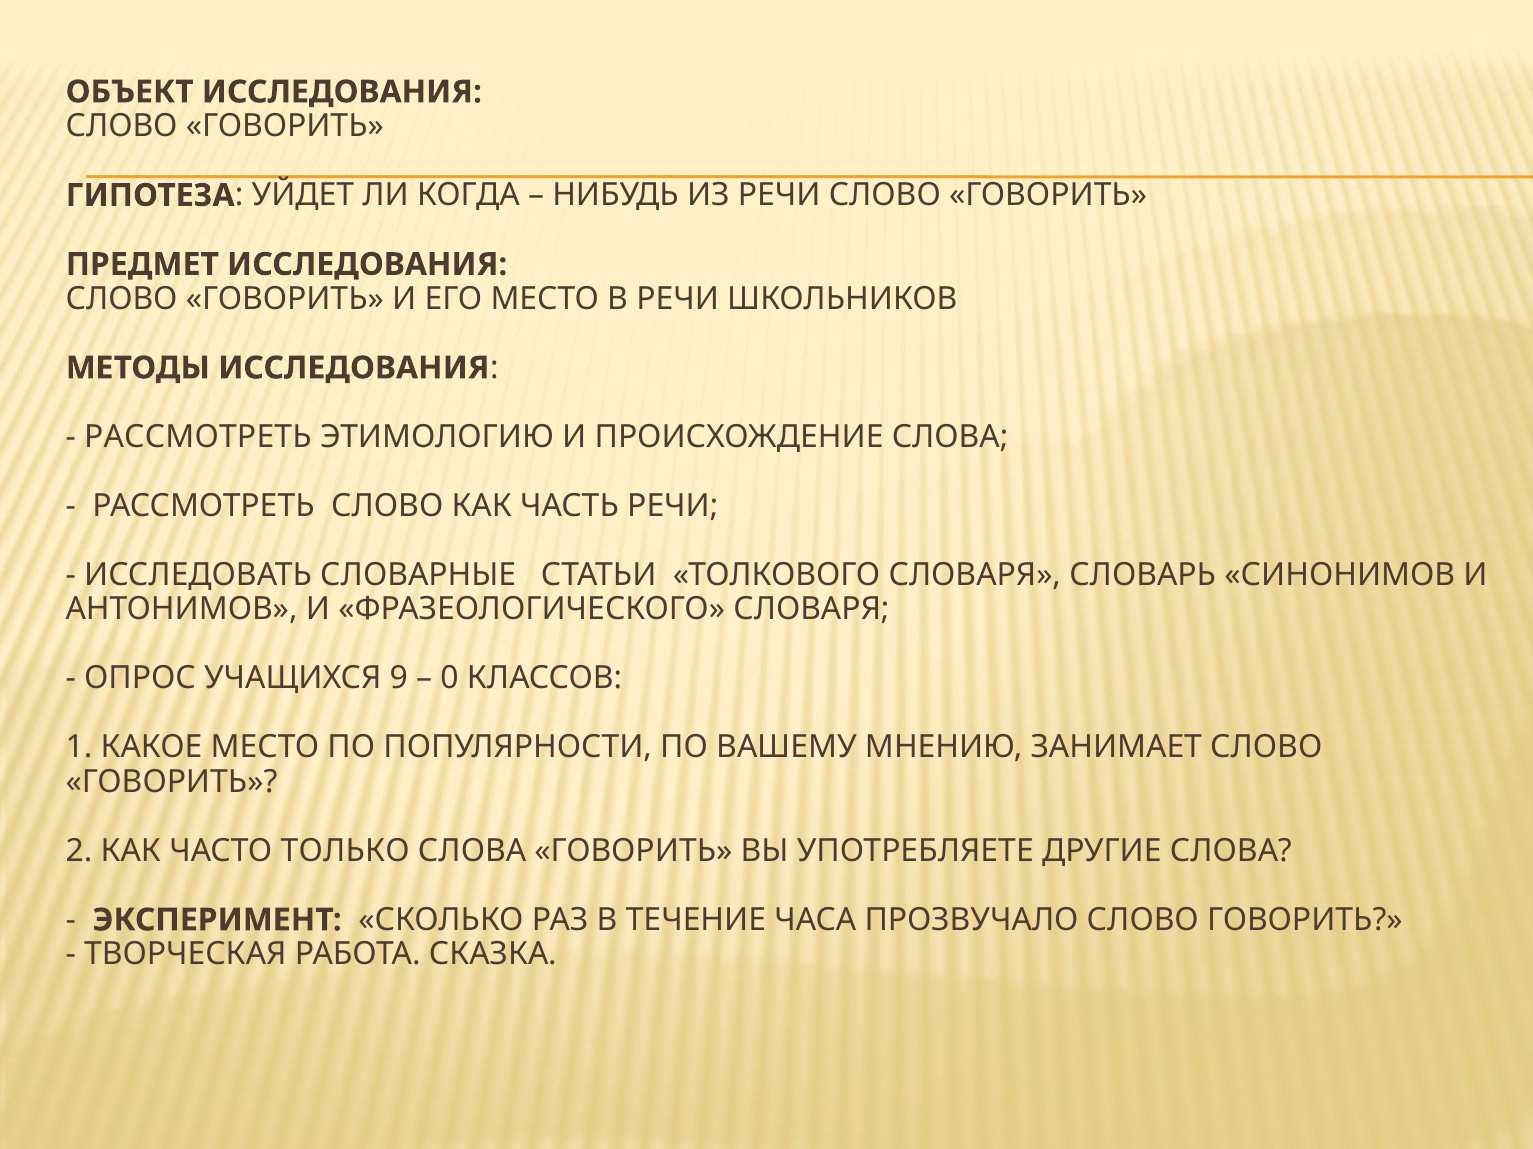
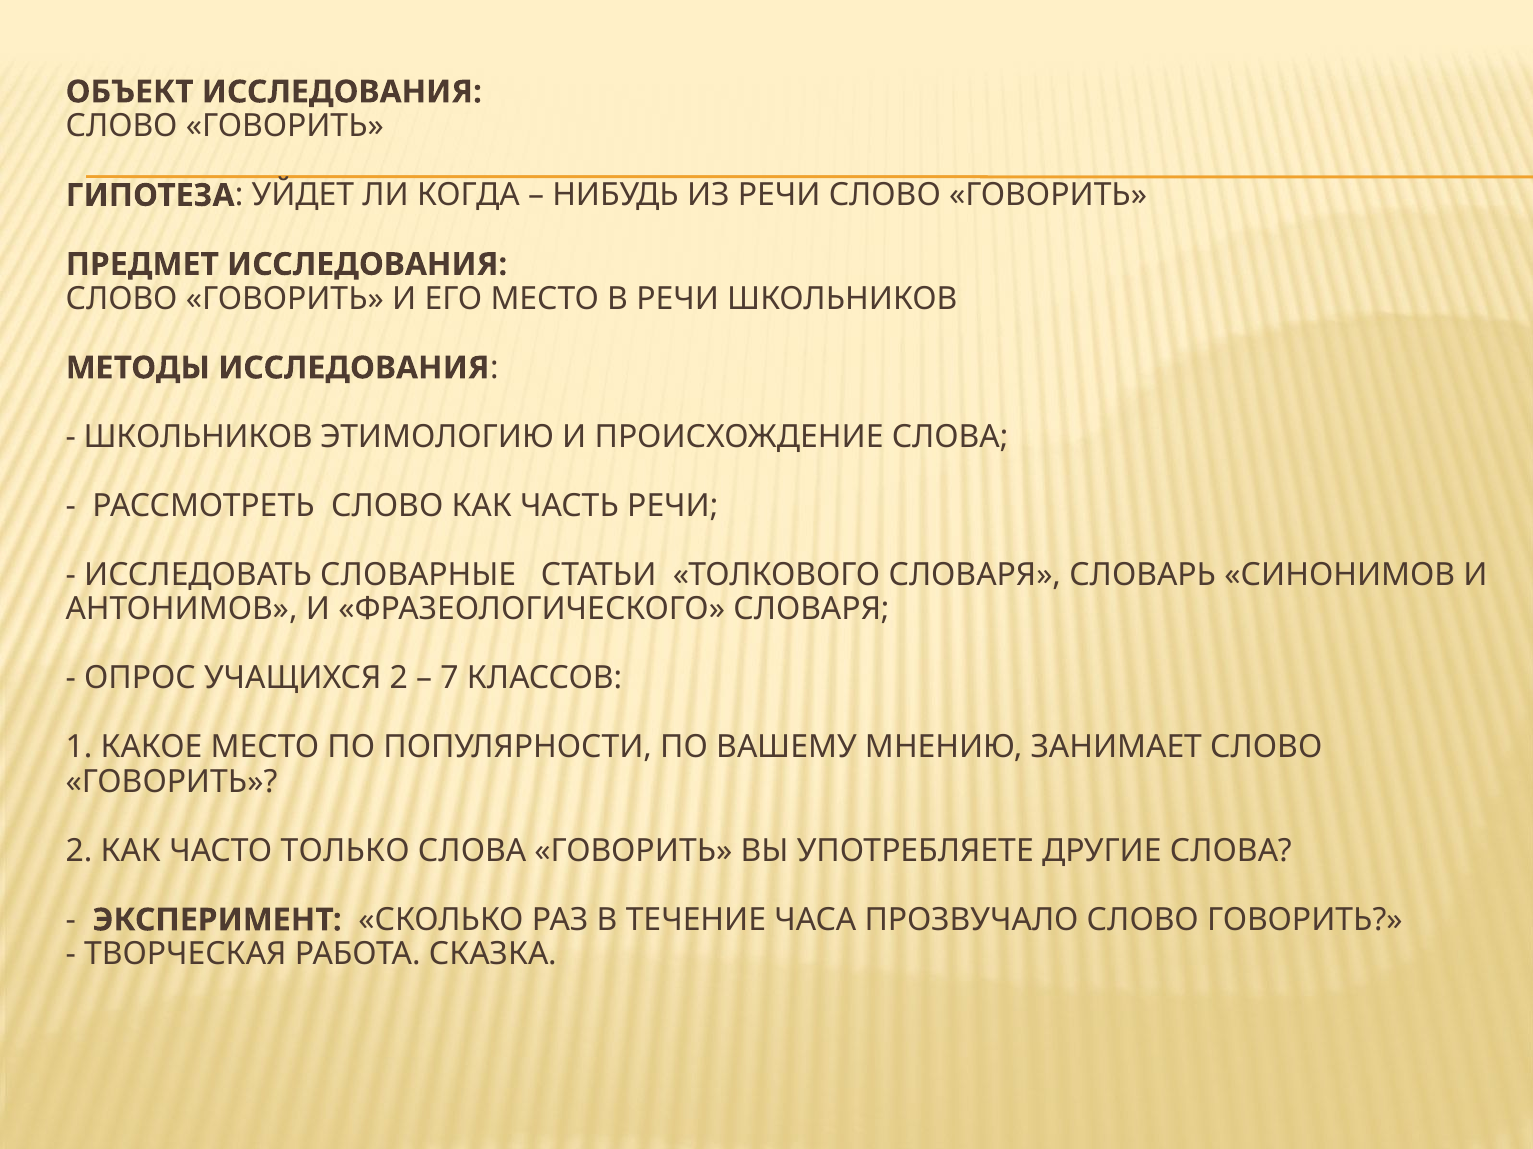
РАССМОТРЕТЬ: РАССМОТРЕТЬ -> ШКОЛЬНИКОВ (198, 437)
УЧАЩИХСЯ 9: 9 -> 2 (399, 679)
0: 0 -> 7 (450, 679)
